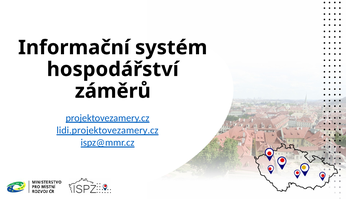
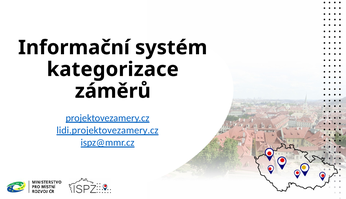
hospodářství: hospodářství -> kategorizace (113, 69)
